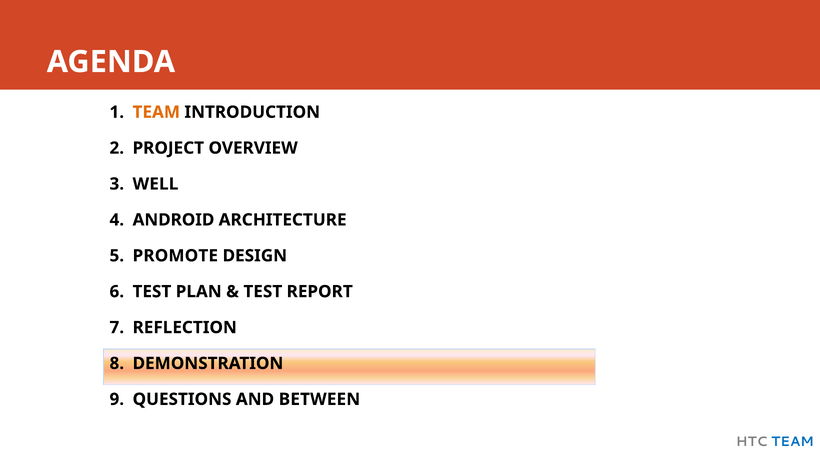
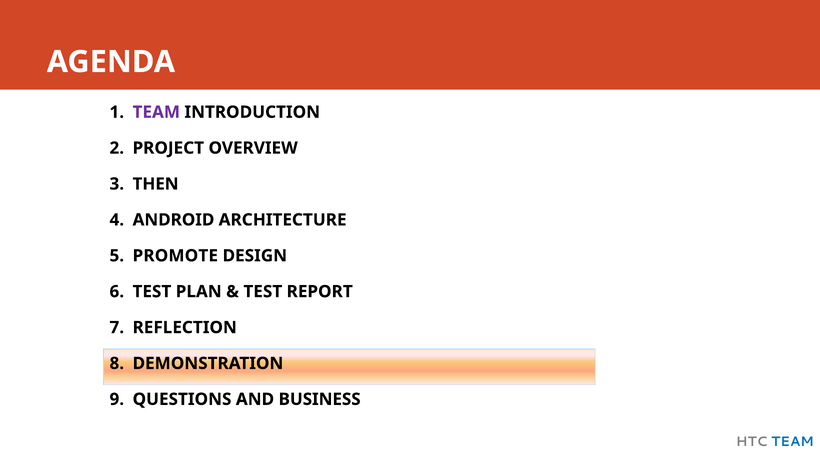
TEAM colour: orange -> purple (156, 112)
WELL: WELL -> THEN (156, 184)
BETWEEN: BETWEEN -> BUSINESS (320, 399)
